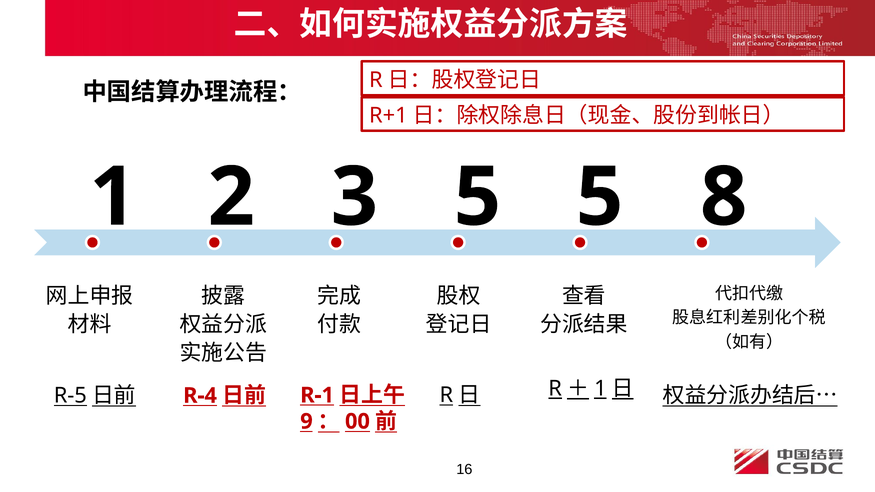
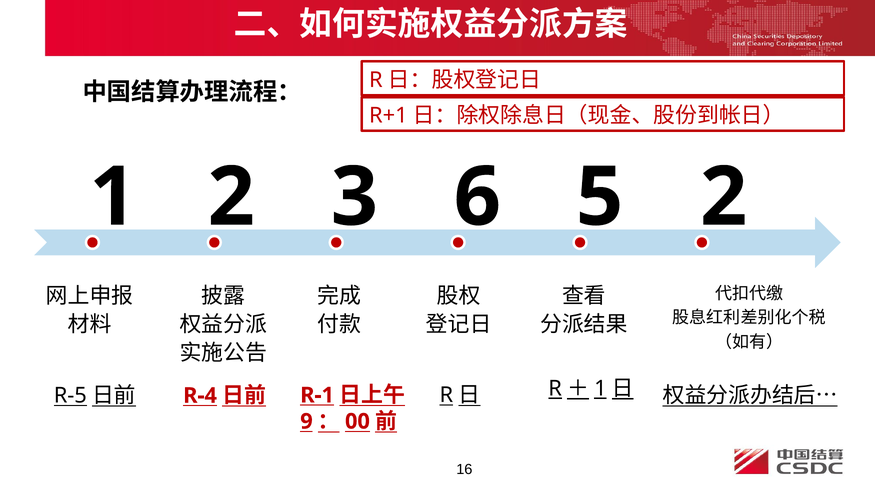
3 5: 5 -> 6 (477, 198)
5 8: 8 -> 2 (724, 198)
